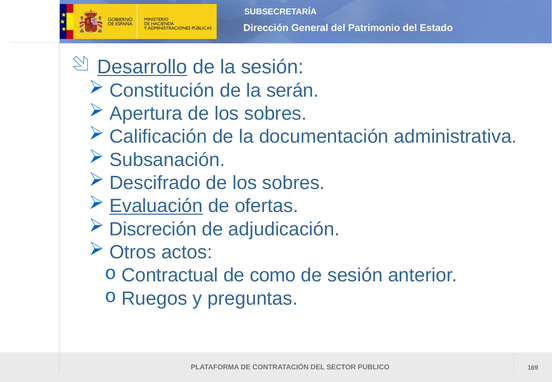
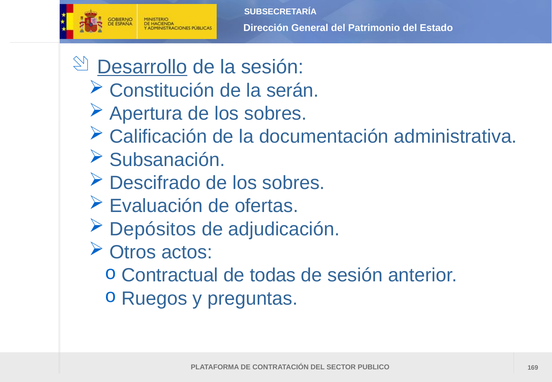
Evaluación underline: present -> none (156, 206)
Discreción: Discreción -> Depósitos (153, 229)
como: como -> todas (273, 275)
